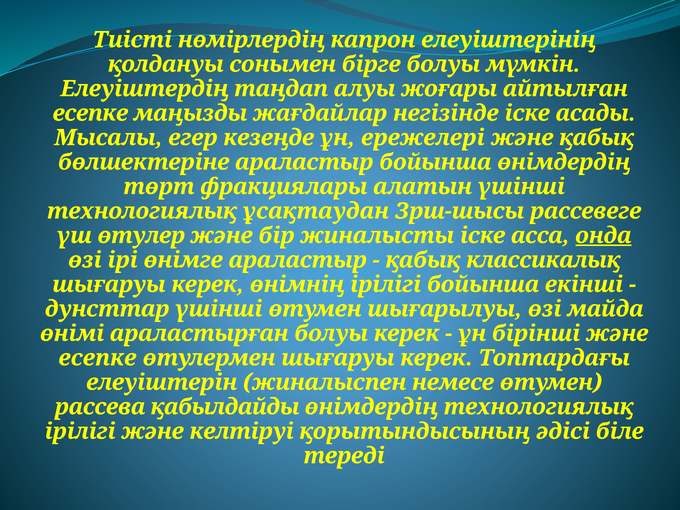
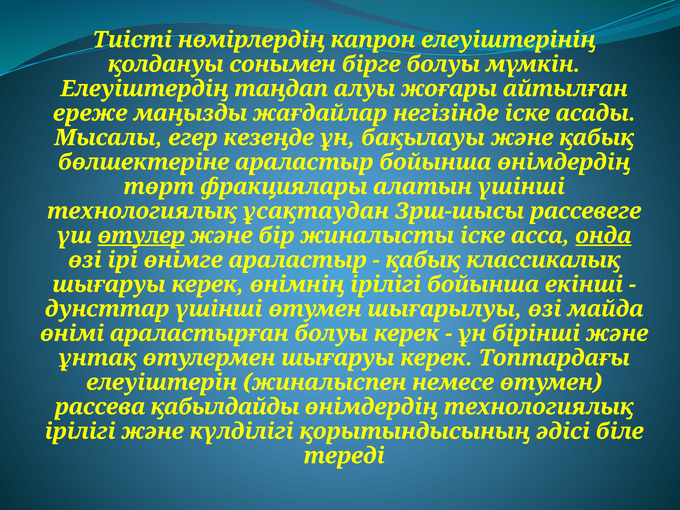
есепке: есепке -> ереже (90, 113)
ережелерi: ережелерi -> бақылауы (423, 138)
өтулер underline: none -> present (141, 236)
есепке: есепке -> ұнтақ (98, 358)
келтiруi: келтiруi -> күлдiлiгi (242, 431)
